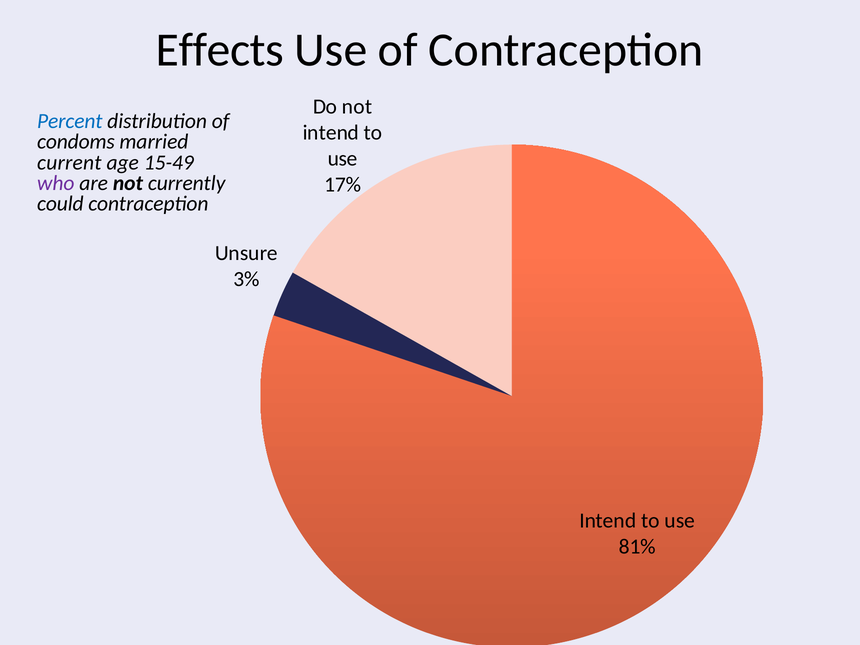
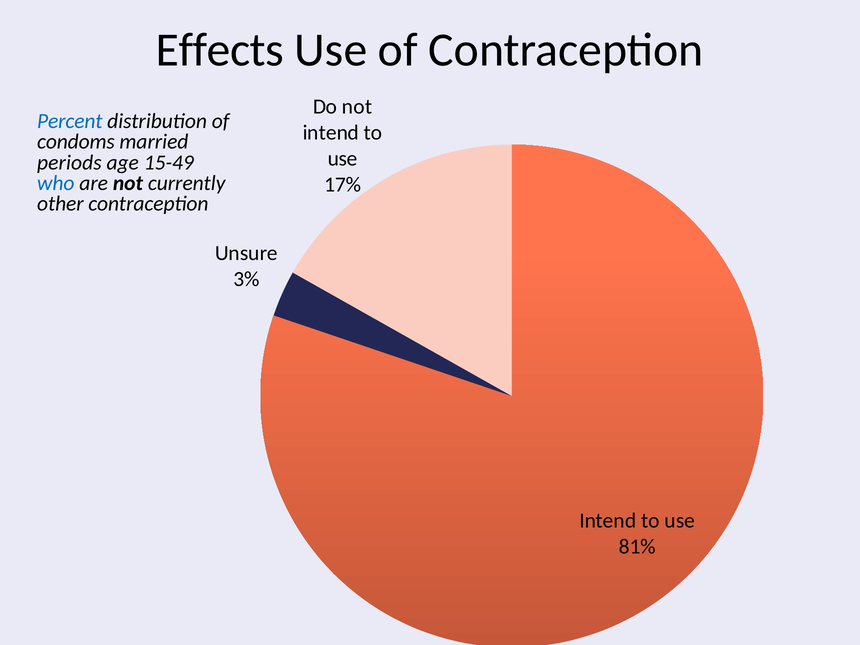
current: current -> periods (69, 162)
who colour: purple -> blue (56, 183)
could: could -> other (60, 204)
